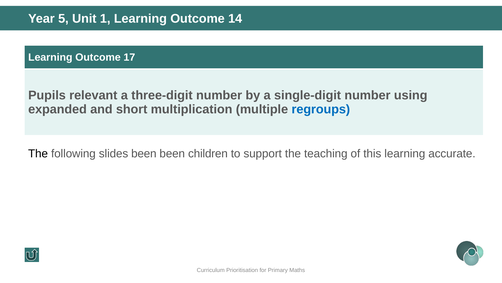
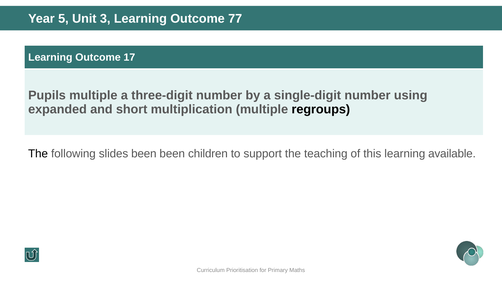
1: 1 -> 3 (105, 19)
14: 14 -> 77 (235, 19)
Pupils relevant: relevant -> multiple (93, 95)
regroups colour: blue -> black (321, 109)
accurate: accurate -> available (452, 154)
